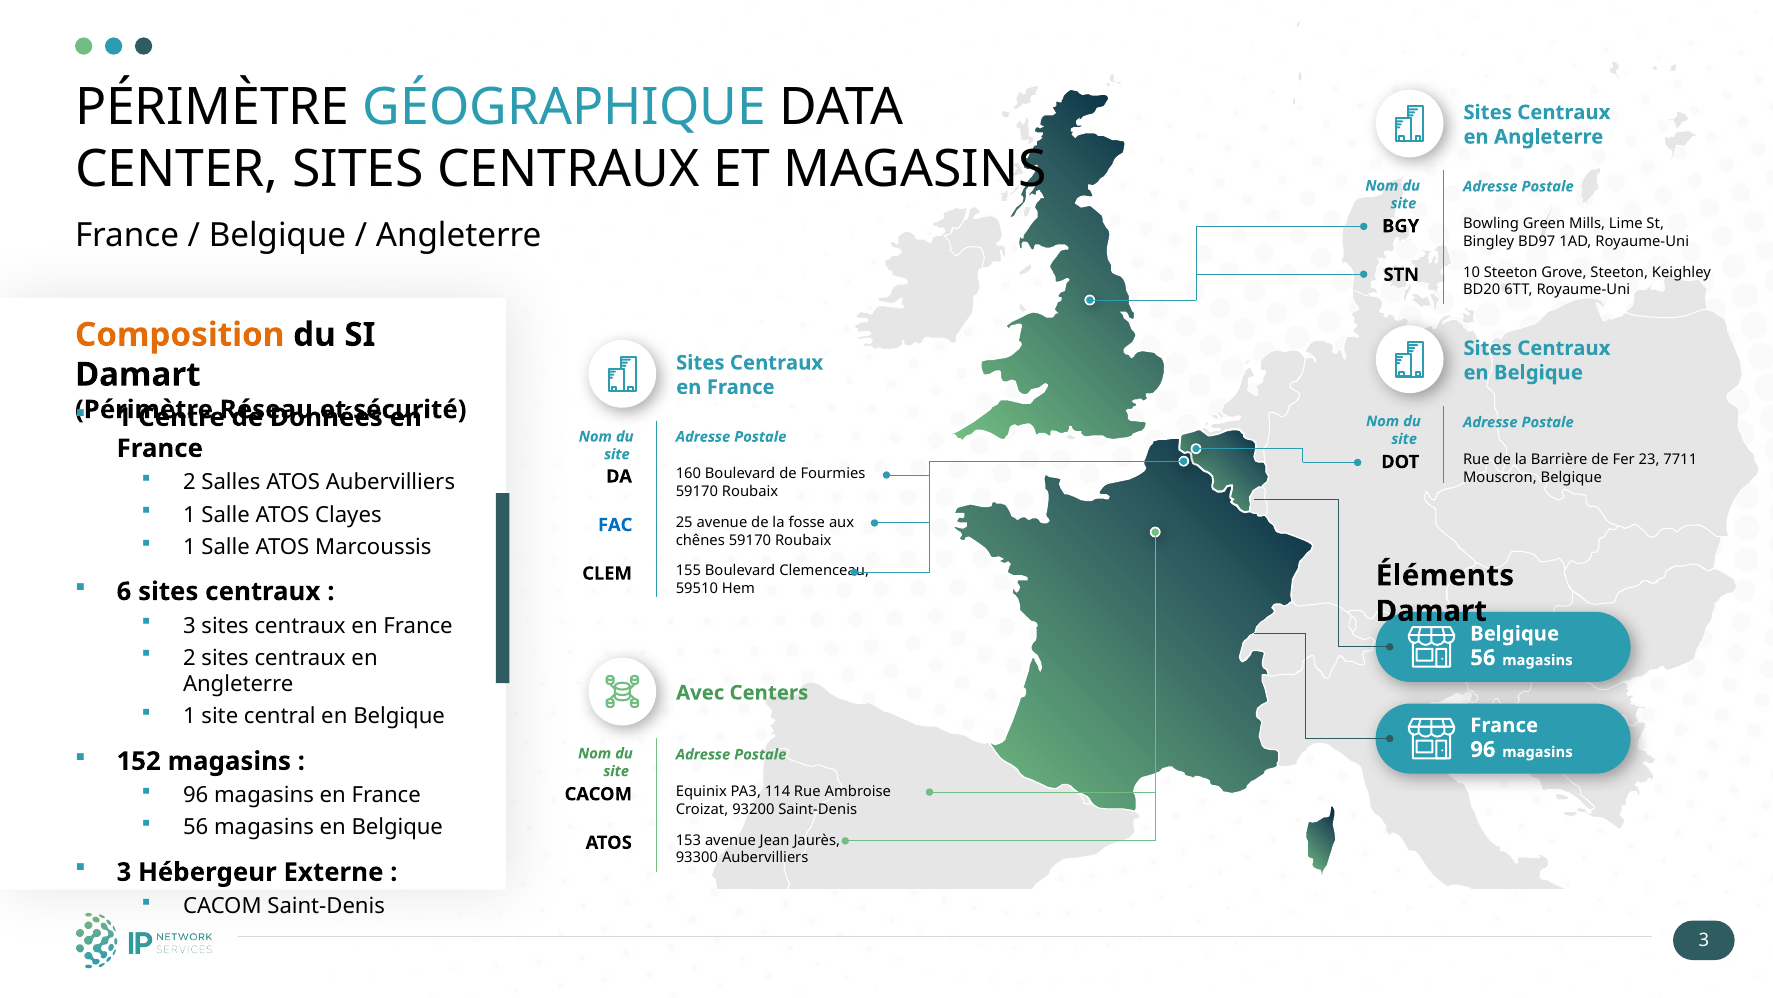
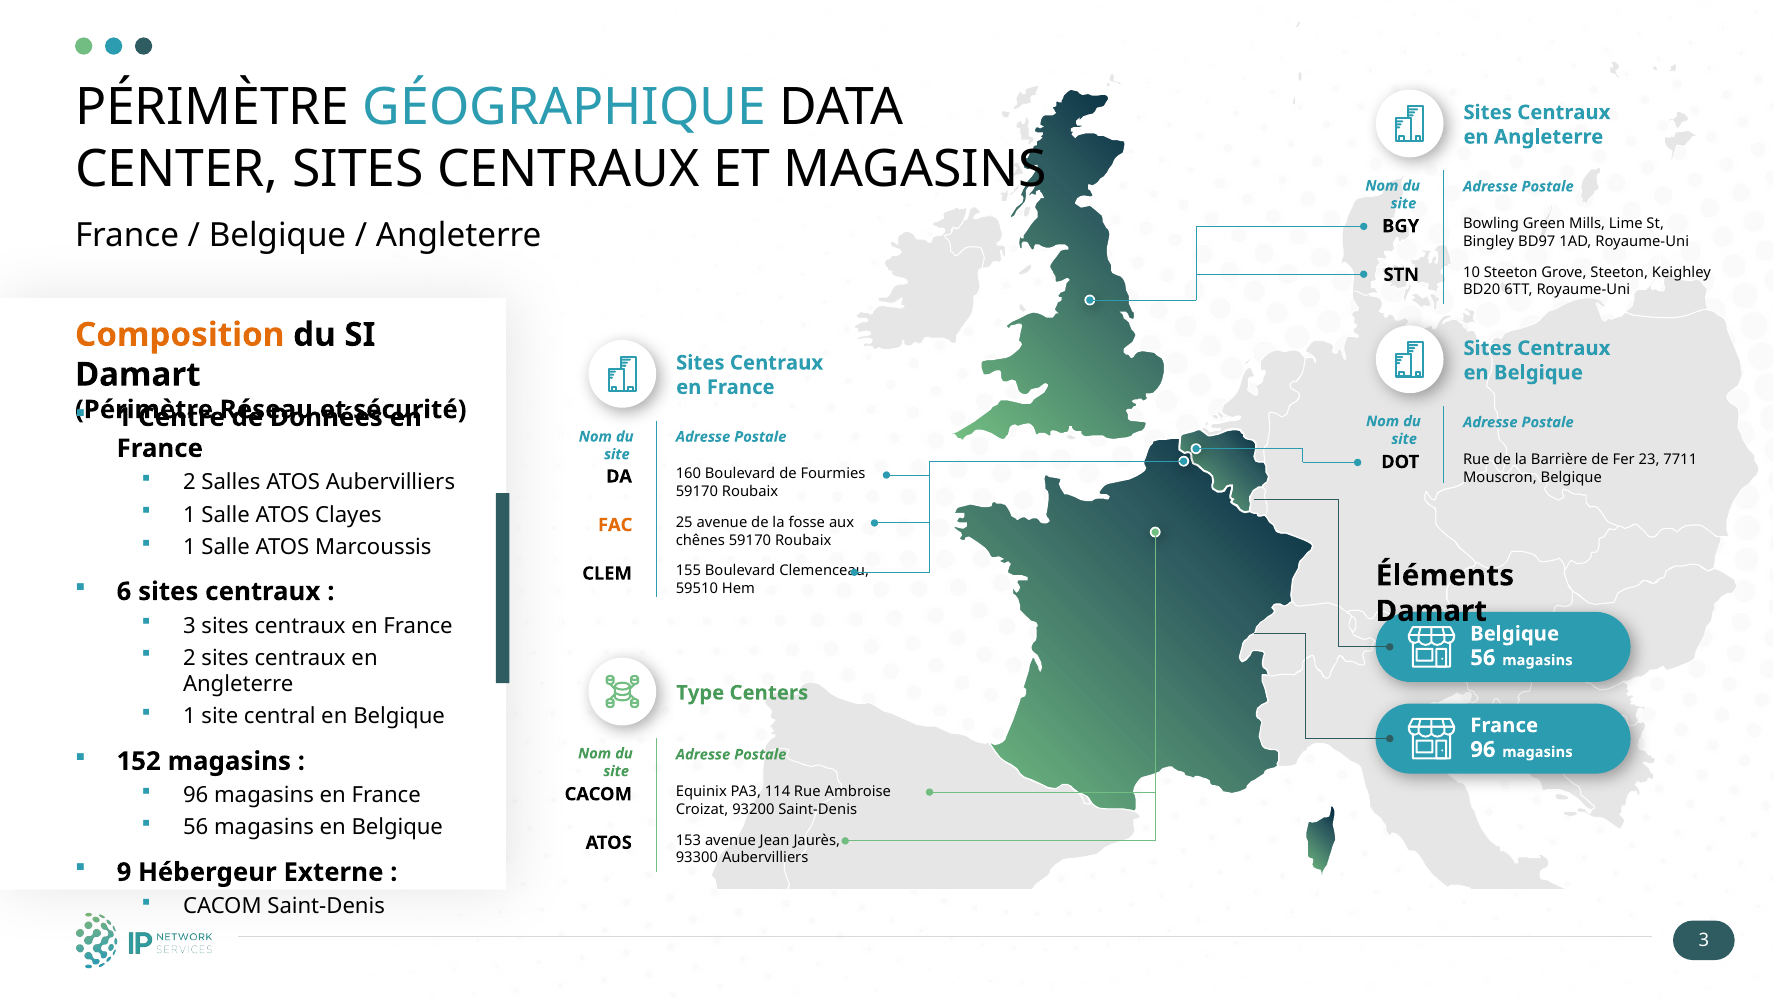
FAC colour: blue -> orange (615, 525)
Avec: Avec -> Type (700, 692)
3: 3 -> 9 (124, 872)
